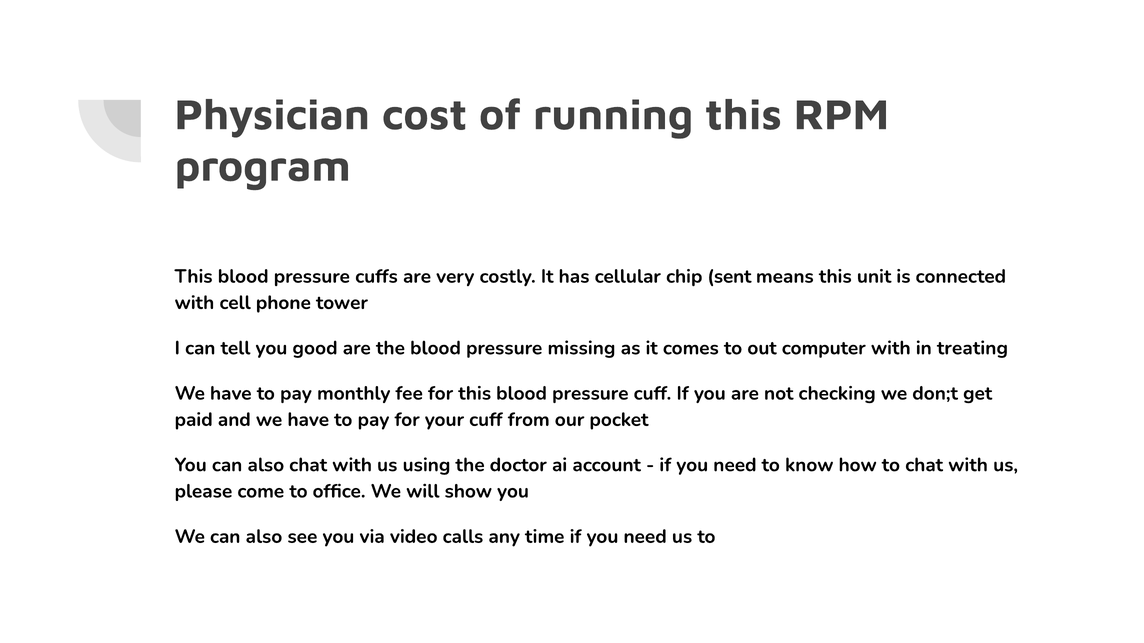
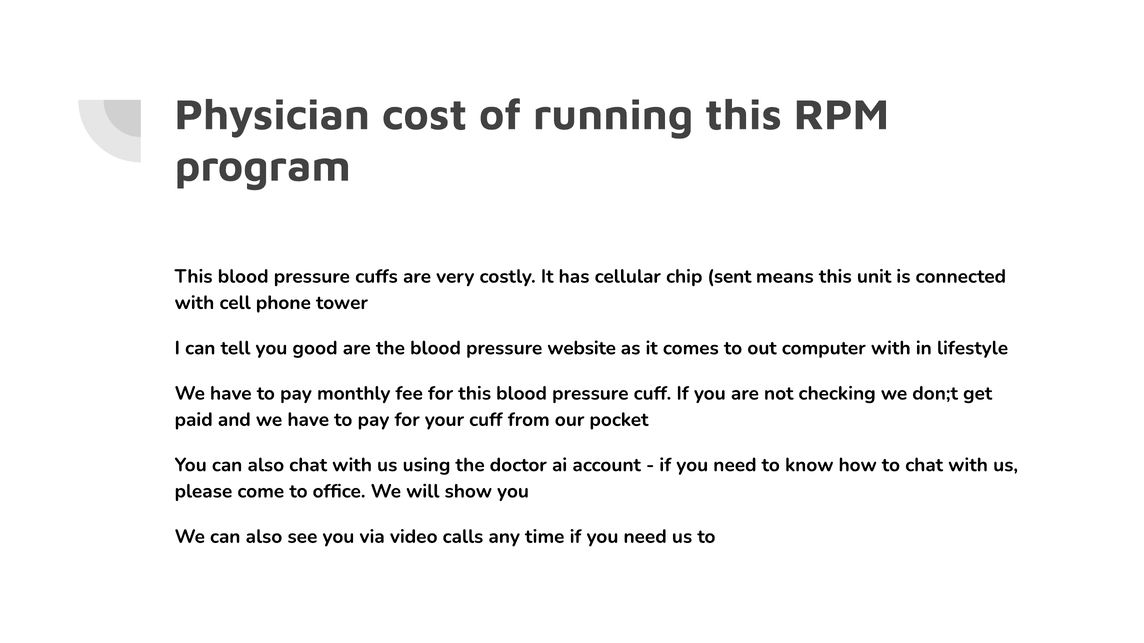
missing: missing -> website (582, 348)
treating: treating -> lifestyle (973, 348)
